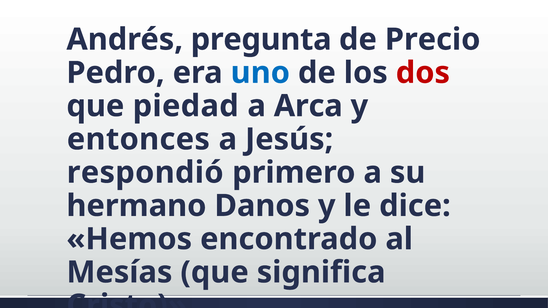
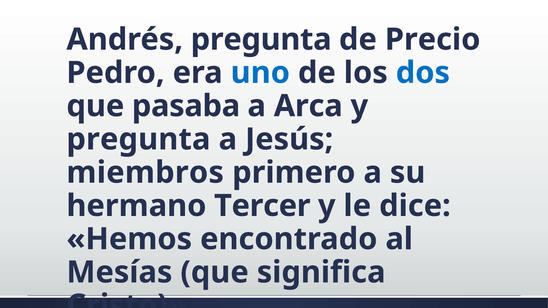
dos colour: red -> blue (423, 73)
piedad: piedad -> pasaba (186, 106)
entonces: entonces -> pregunta (138, 139)
respondió: respondió -> miembros (145, 173)
Danos: Danos -> Tercer (262, 206)
